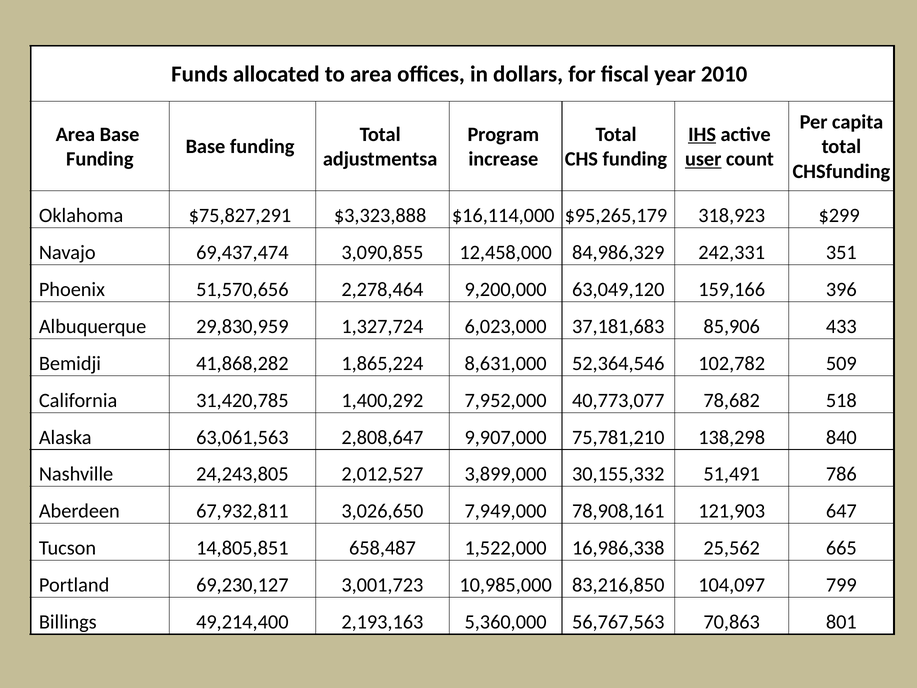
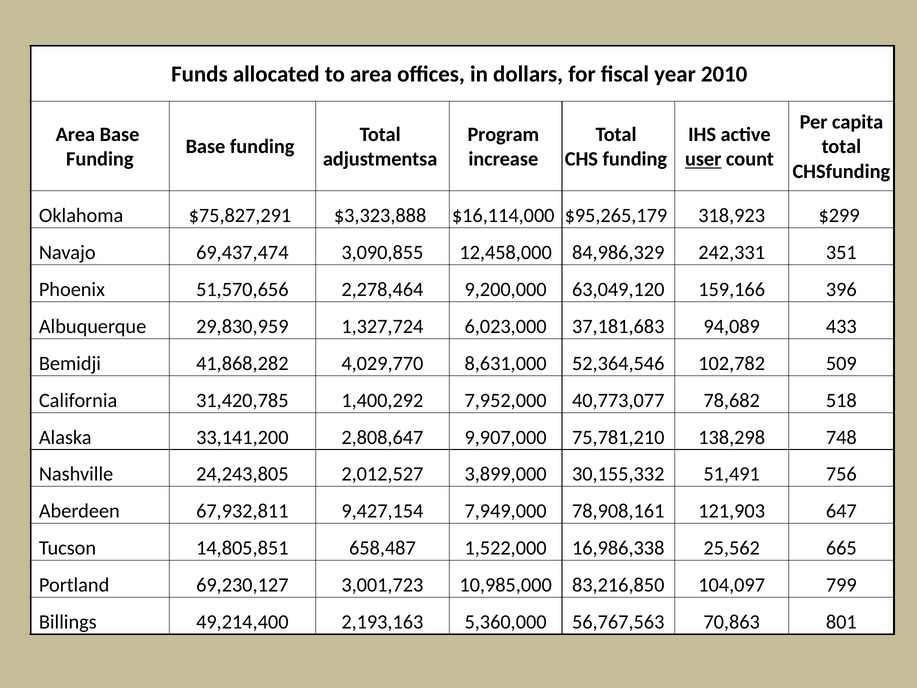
IHS underline: present -> none (702, 134)
85,906: 85,906 -> 94,089 (732, 326)
1,865,224: 1,865,224 -> 4,029,770 (382, 363)
63,061,563: 63,061,563 -> 33,141,200 (242, 437)
840: 840 -> 748 (841, 437)
786: 786 -> 756 (841, 474)
3,026,650: 3,026,650 -> 9,427,154 (382, 511)
